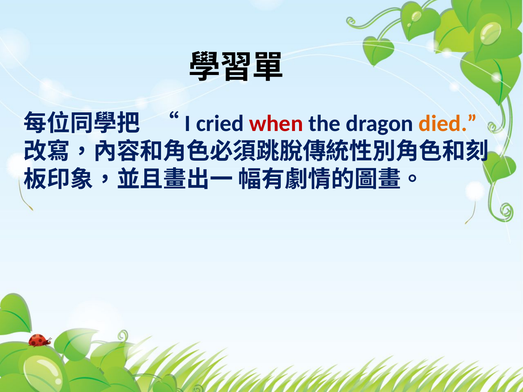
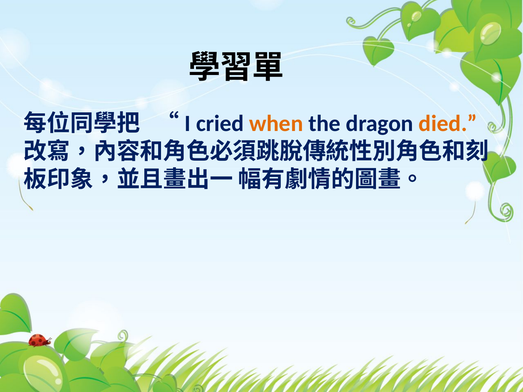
when colour: red -> orange (276, 124)
